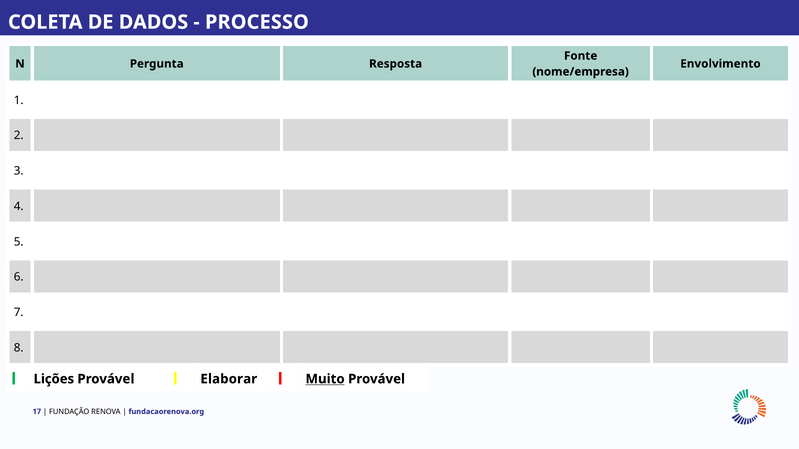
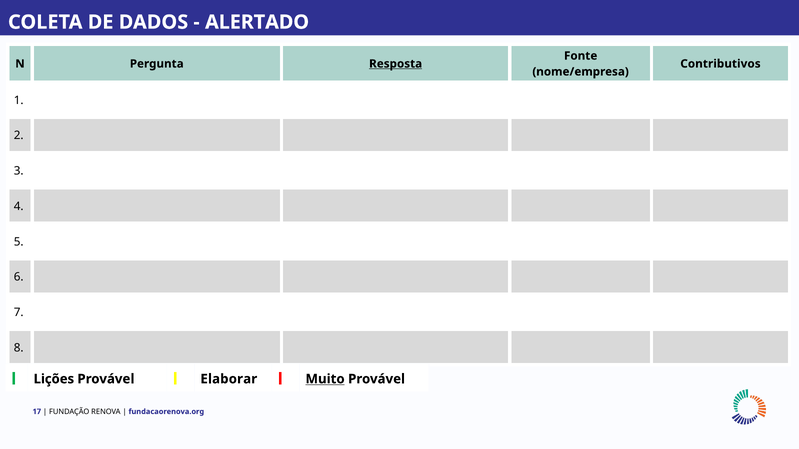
PROCESSO: PROCESSO -> ALERTADO (257, 22)
Resposta underline: none -> present (396, 64)
Envolvimento: Envolvimento -> Contributivos (720, 64)
